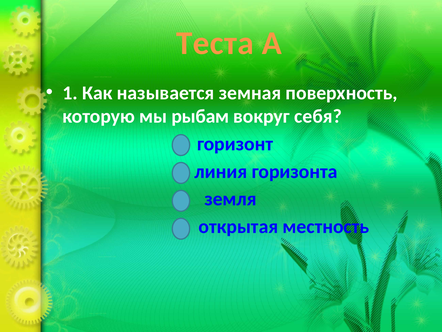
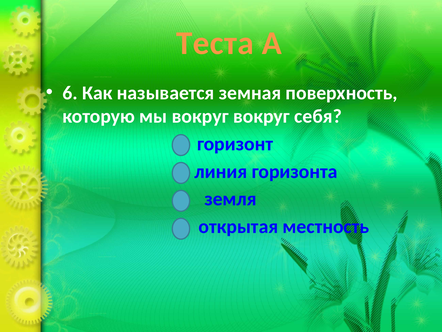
1: 1 -> 6 (70, 93)
мы рыбам: рыбам -> вокруг (200, 116)
